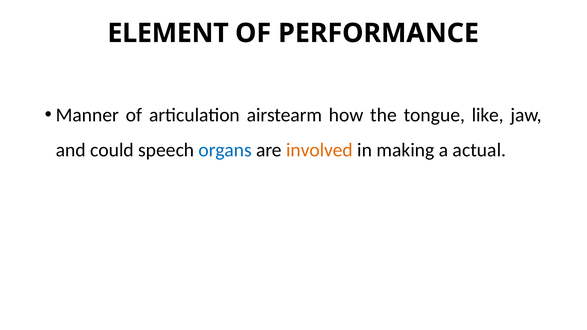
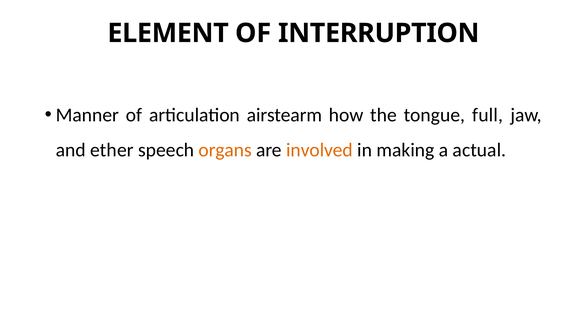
PERFORMANCE: PERFORMANCE -> INTERRUPTION (379, 33)
like: like -> full (488, 115)
could: could -> ether (112, 150)
organs colour: blue -> orange (225, 150)
